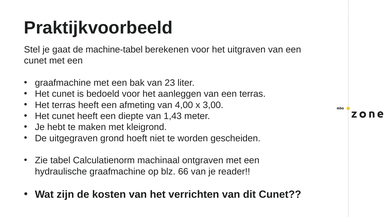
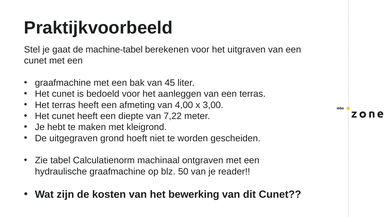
23: 23 -> 45 (170, 83)
1,43: 1,43 -> 7,22 (173, 116)
66: 66 -> 50 (183, 172)
verrichten: verrichten -> bewerking (194, 195)
